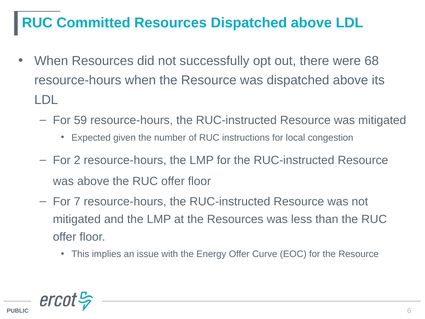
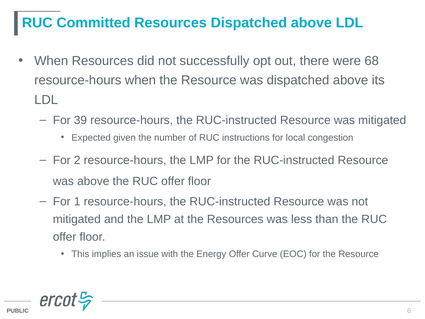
59: 59 -> 39 (80, 120)
7: 7 -> 1 (77, 201)
